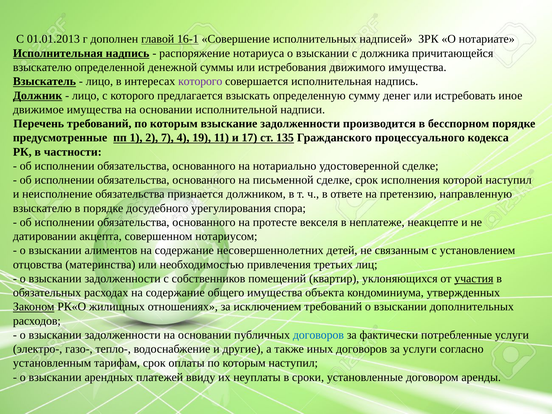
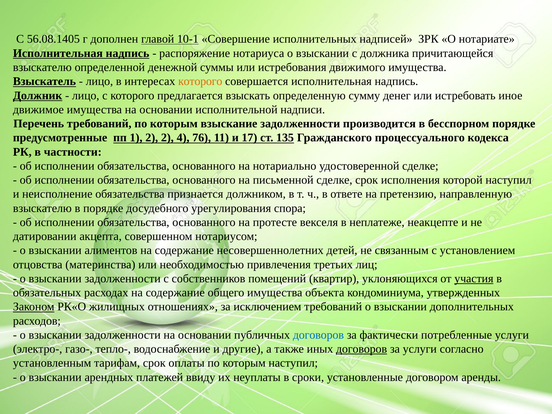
01.01.2013: 01.01.2013 -> 56.08.1405 (53, 39)
16-1: 16-1 -> 10-1 (188, 39)
которого colour: purple -> orange (200, 81)
2 7: 7 -> 2 (167, 138)
19: 19 -> 76 (202, 138)
договоров underline: none -> present (362, 349)
